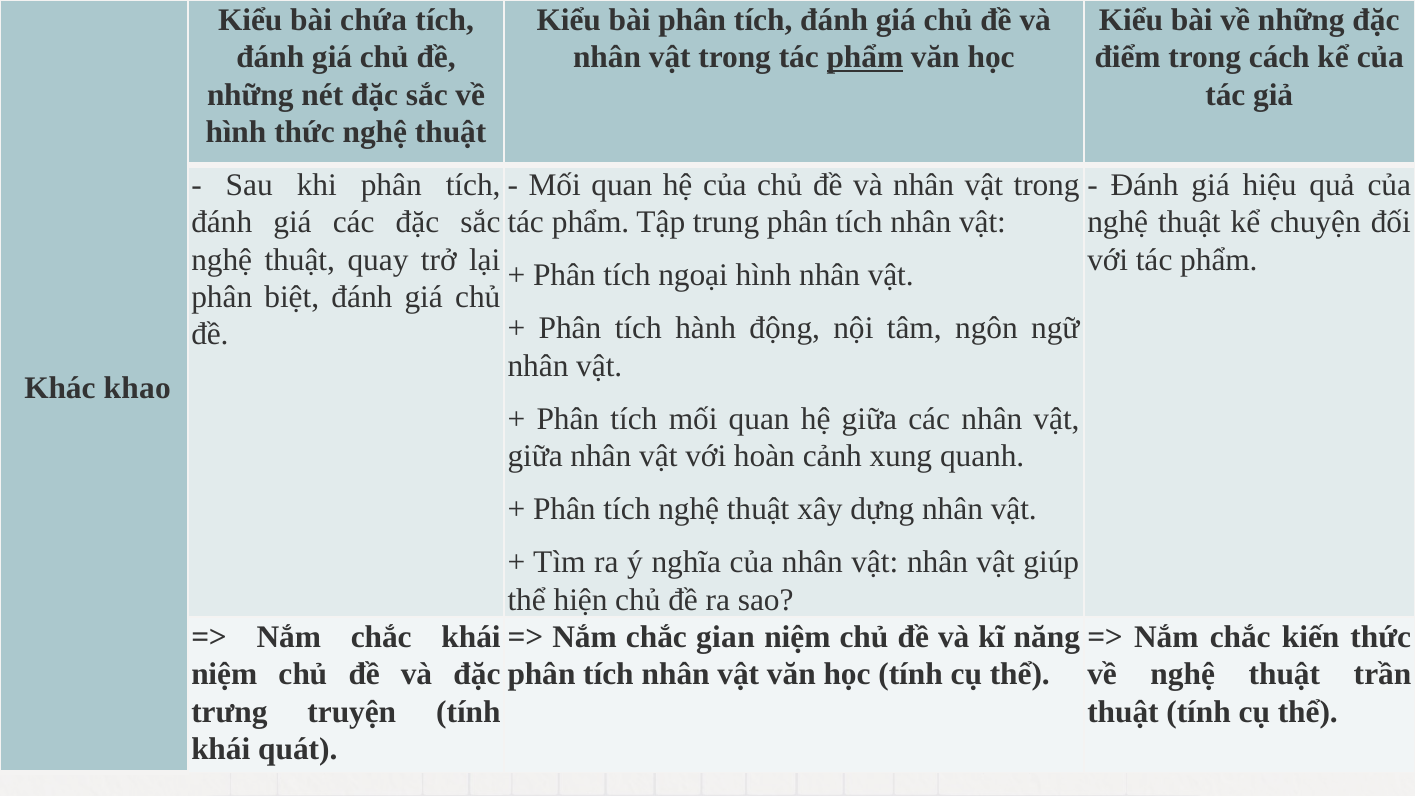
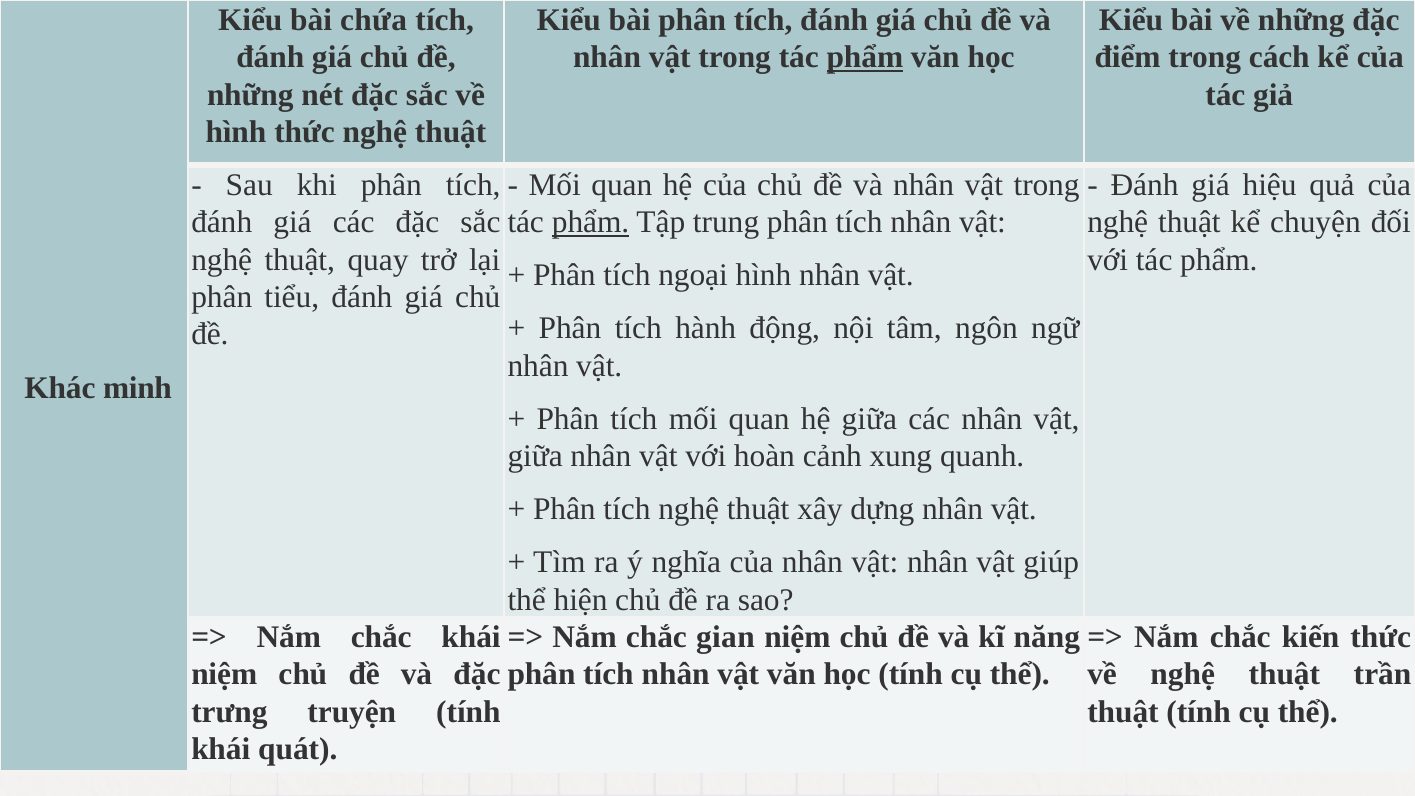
phẩm underline: none -> present (591, 222)
biệt: biệt -> tiểu (292, 297)
khao: khao -> minh (138, 388)
